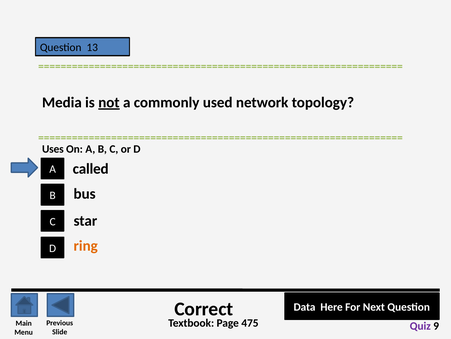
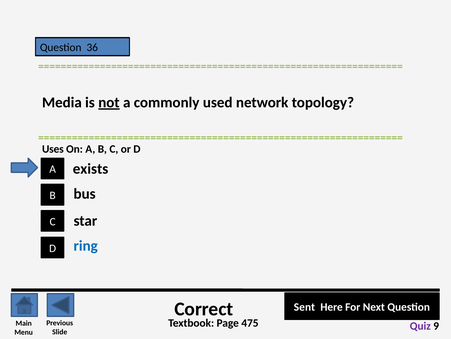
13: 13 -> 36 (92, 47)
called: called -> exists (91, 169)
ring colour: orange -> blue (86, 245)
Data: Data -> Sent (304, 306)
